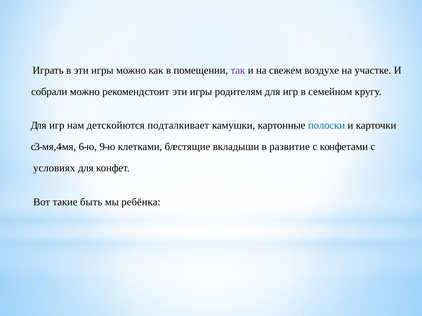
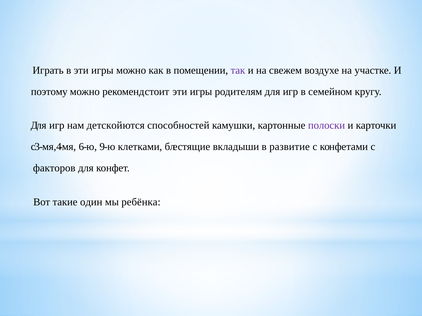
собрали: собрали -> поэтому (49, 92)
подталкивает: подталкивает -> способностей (178, 126)
полоски colour: blue -> purple (327, 126)
условиях: условиях -> факторов (54, 168)
быть: быть -> один (91, 202)
